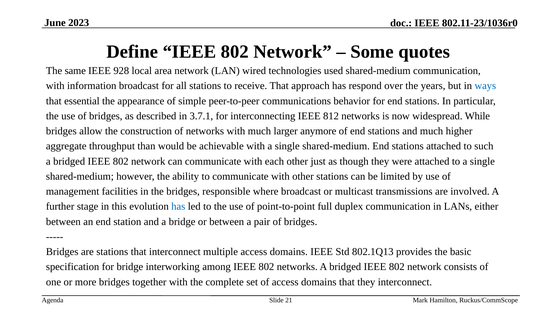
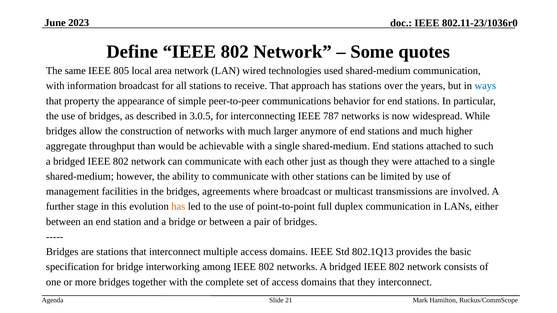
928: 928 -> 805 (121, 71)
has respond: respond -> stations (365, 86)
essential: essential -> property (82, 101)
3.7.1: 3.7.1 -> 3.0.5 (201, 116)
812: 812 -> 787 (331, 116)
responsible: responsible -> agreements (226, 192)
has colour: blue -> orange (178, 207)
